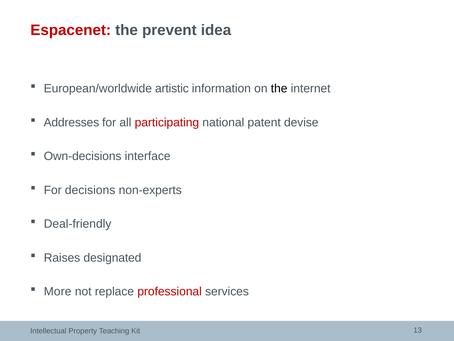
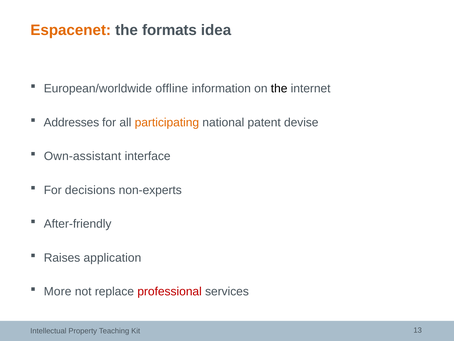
Espacenet colour: red -> orange (71, 30)
prevent: prevent -> formats (169, 30)
artistic: artistic -> offline (172, 88)
participating colour: red -> orange (167, 122)
Own-decisions: Own-decisions -> Own-assistant (83, 156)
Deal-friendly: Deal-friendly -> After-friendly (78, 224)
designated: designated -> application (112, 257)
